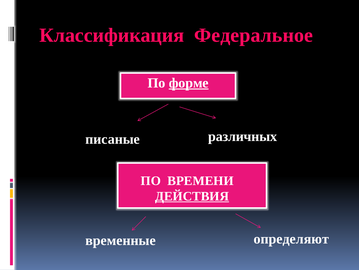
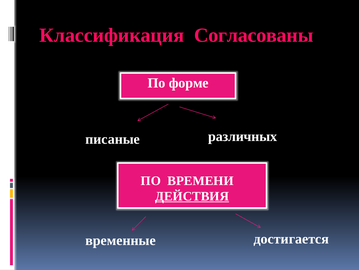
Федеральное: Федеральное -> Согласованы (254, 35)
форме underline: present -> none (189, 83)
определяют: определяют -> достигается (291, 238)
